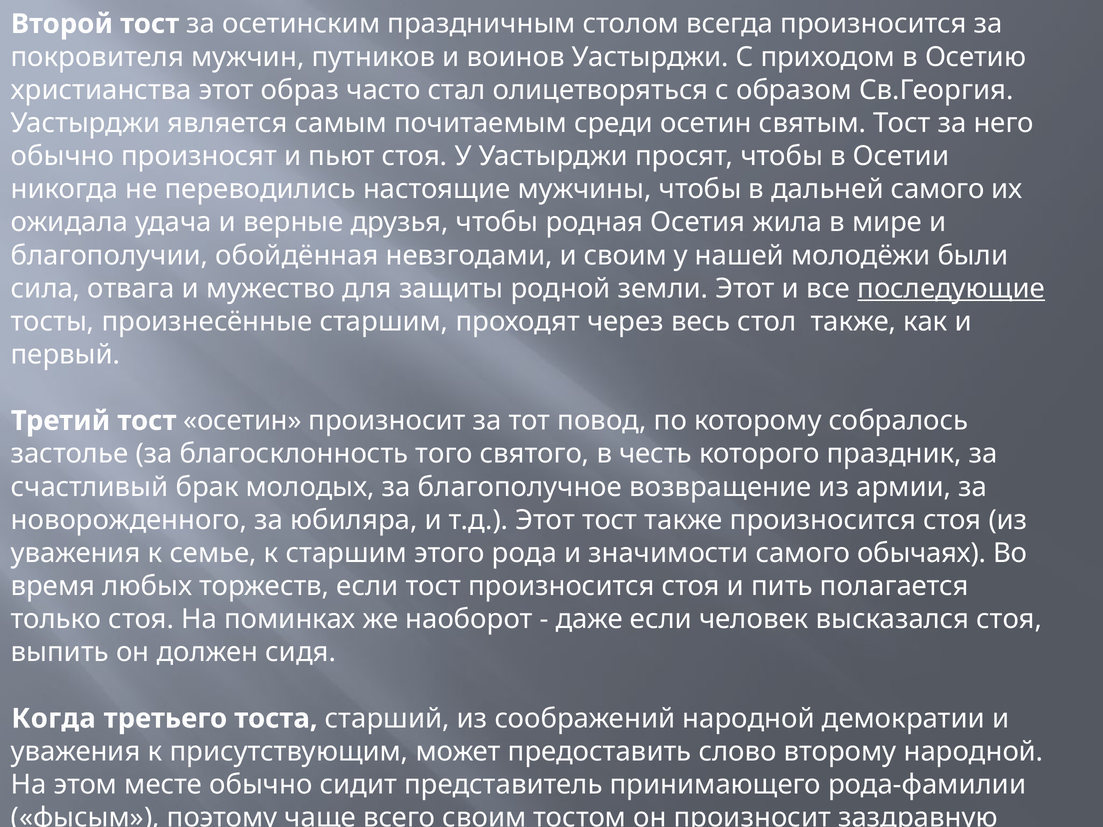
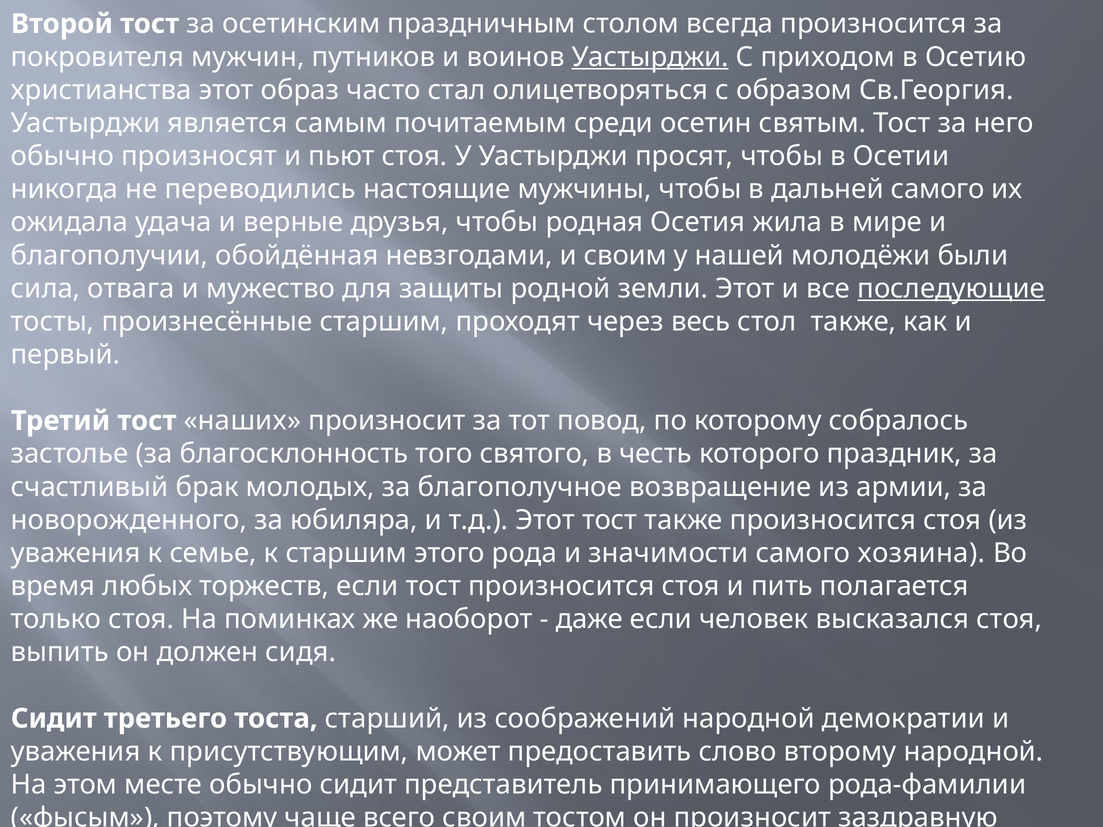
Уастырджи underline: none -> present (650, 57)
тост осетин: осетин -> наших (242, 421)
самого обычаях: обычаях -> хозяина (921, 553)
Когда: Когда -> Сидит (54, 719)
